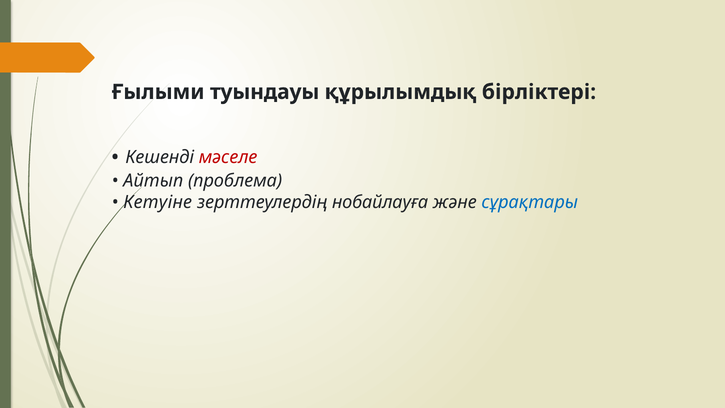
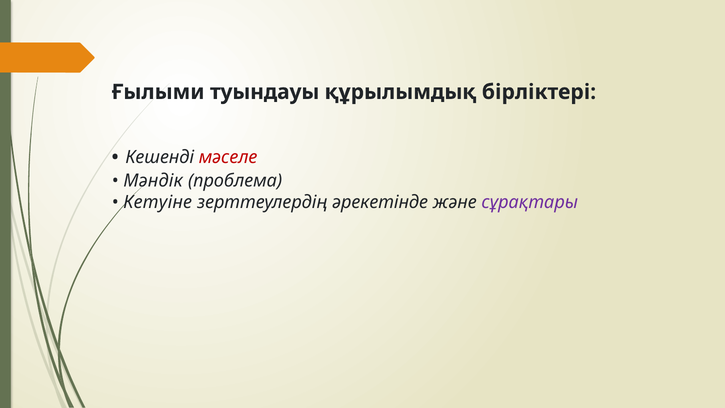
Айтып: Айтып -> Мәндік (153, 181)
нобайлауға: нобайлауға -> әрекетінде (380, 202)
сұрақтары colour: blue -> purple (530, 202)
